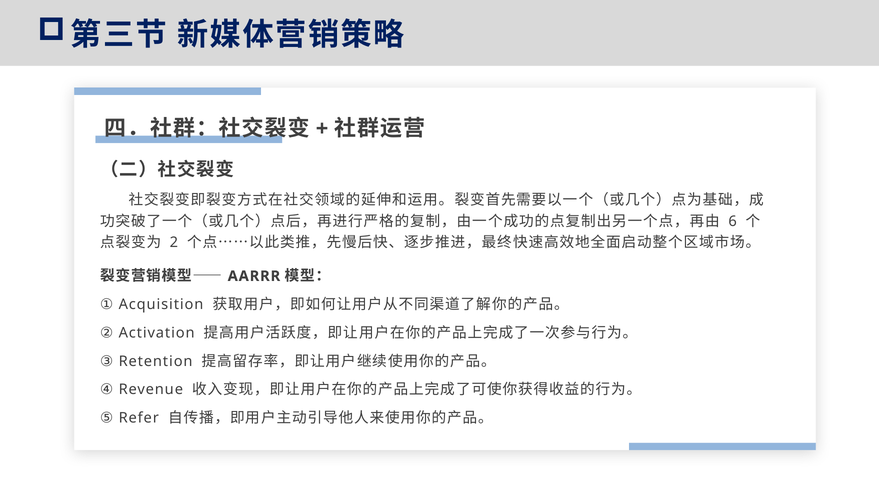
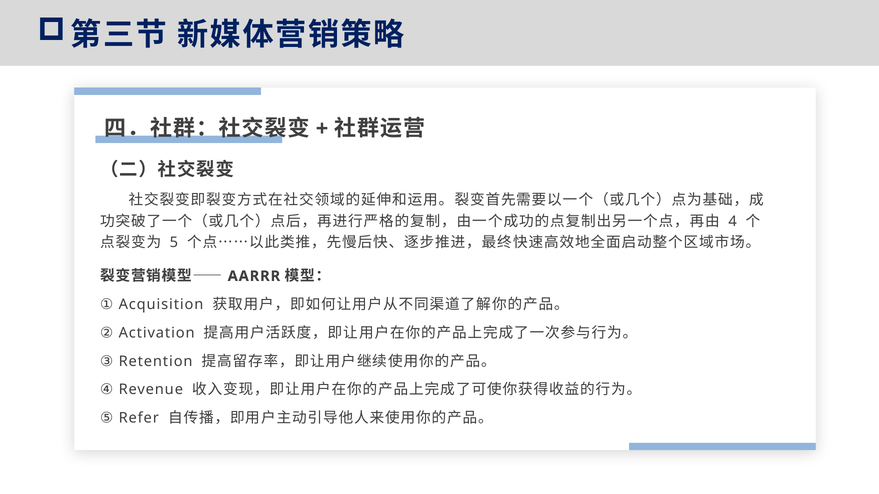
6: 6 -> 4 (733, 221)
2: 2 -> 5 (174, 242)
